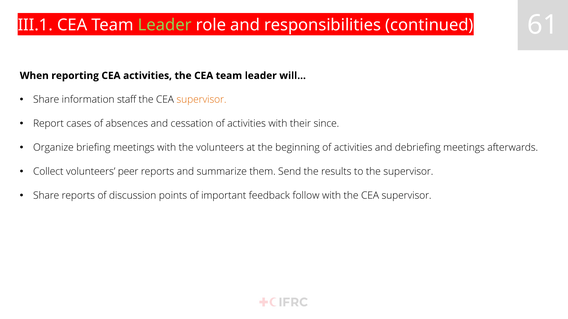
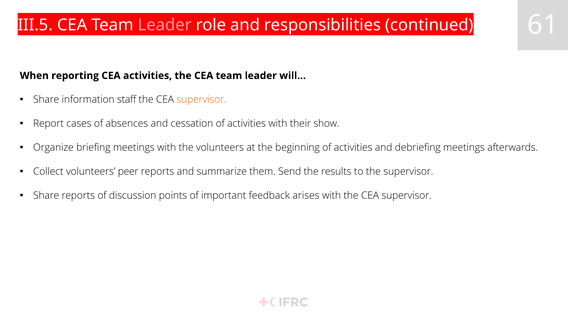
III.1: III.1 -> III.5 (35, 25)
Leader colour: light green -> pink (165, 25)
since: since -> show (326, 124)
follow: follow -> arises (306, 196)
